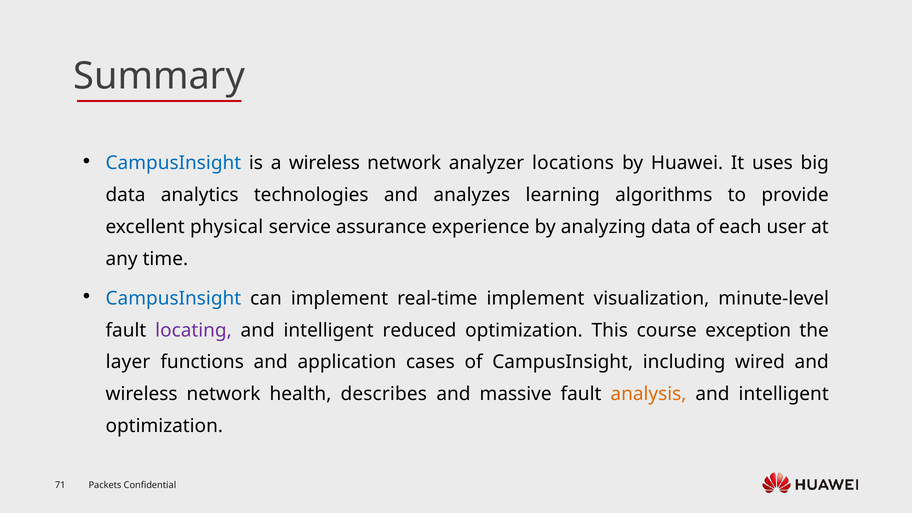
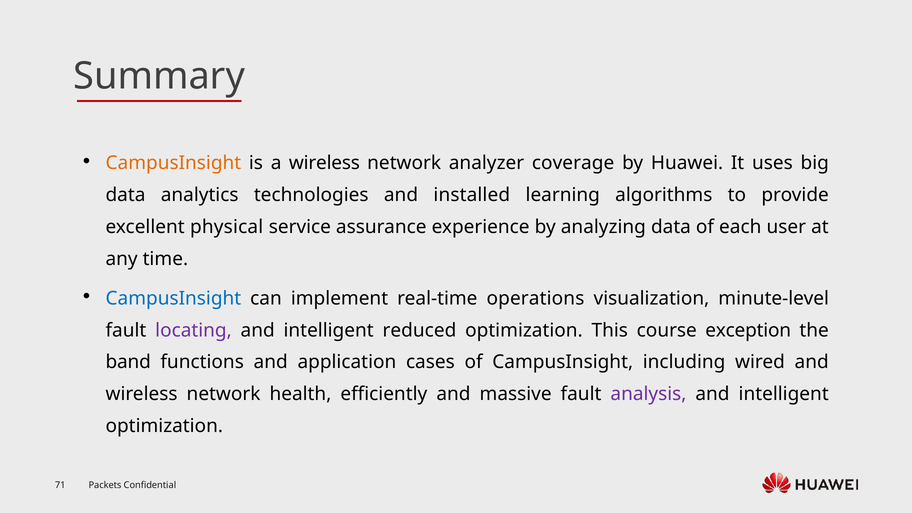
CampusInsight colour: blue -> orange (173, 163)
locations: locations -> coverage (573, 163)
analyzes: analyzes -> installed (472, 195)
real-time implement: implement -> operations (535, 298)
layer: layer -> band (128, 362)
describes: describes -> efficiently (384, 394)
analysis colour: orange -> purple (648, 394)
